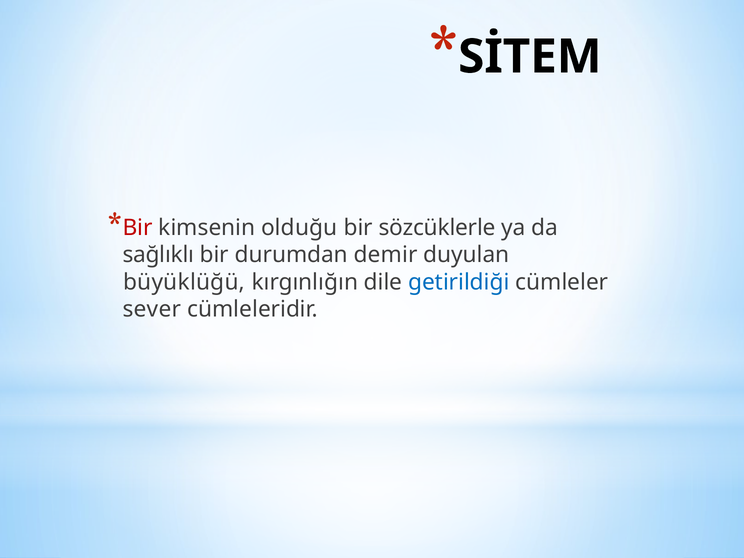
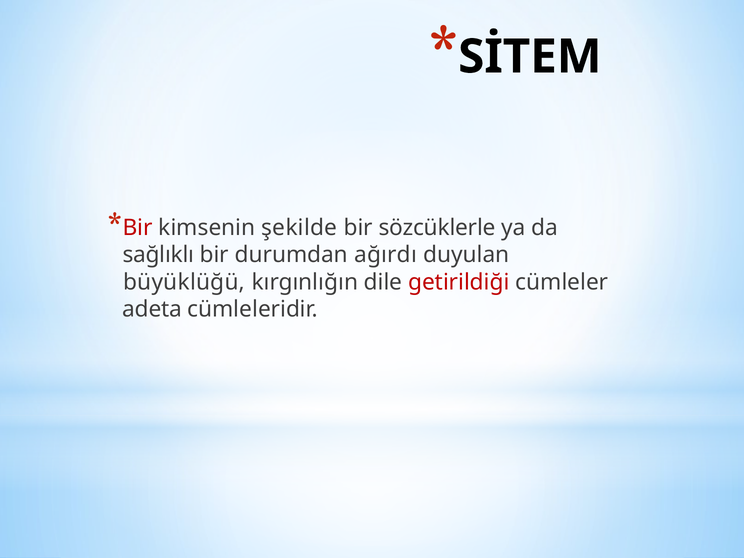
olduğu: olduğu -> şekilde (299, 228)
demir: demir -> ağırdı (386, 255)
getirildiği colour: blue -> red (459, 282)
sever: sever -> adeta (152, 309)
